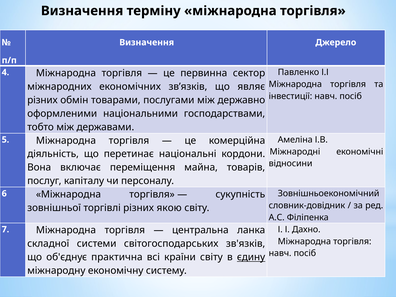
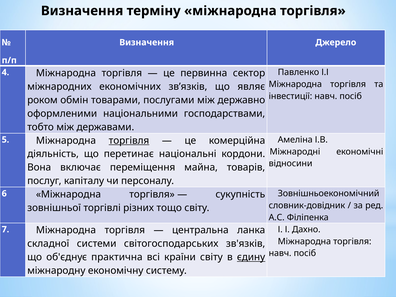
різних: різних -> роком (42, 100)
торгівля underline: none -> present (129, 140)
якою: якою -> тощо (169, 208)
